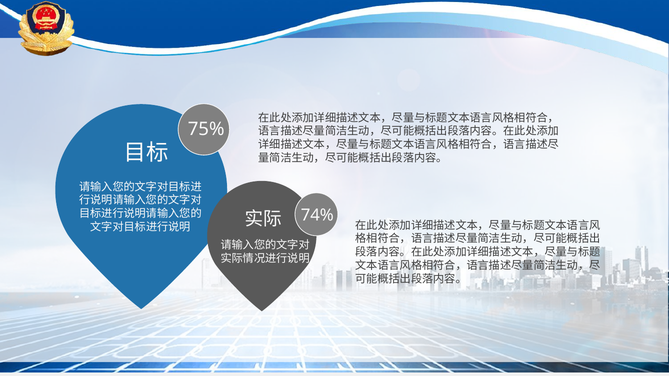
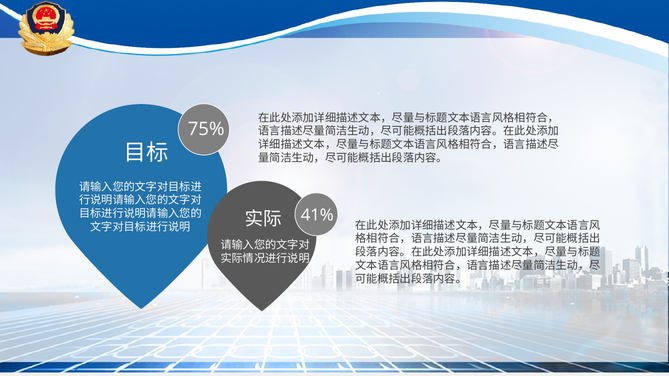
74%: 74% -> 41% (317, 215)
